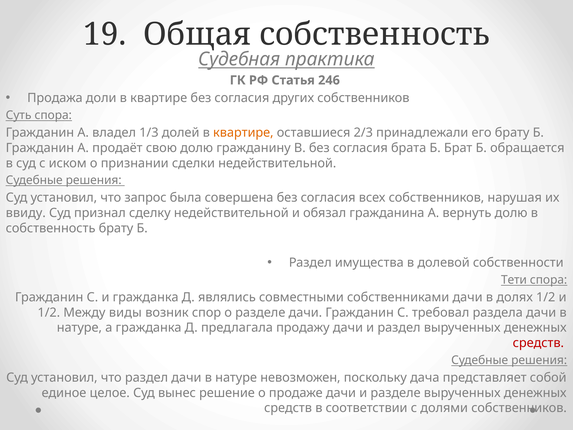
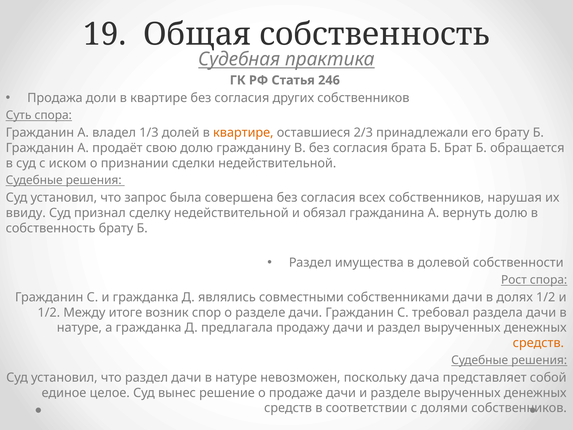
Тети: Тети -> Рост (514, 280)
виды: виды -> итоге (125, 312)
средств colour: red -> orange (538, 343)
